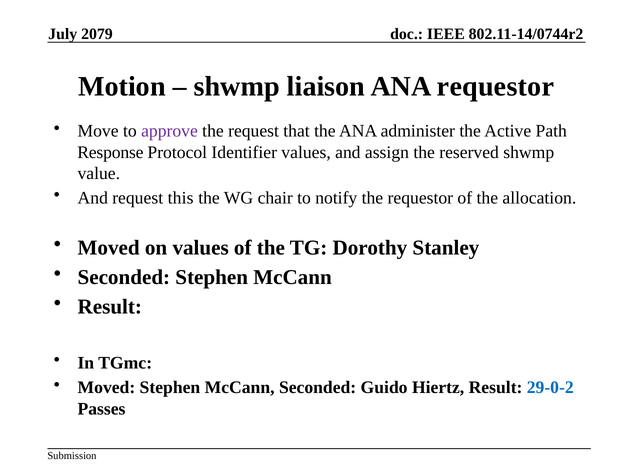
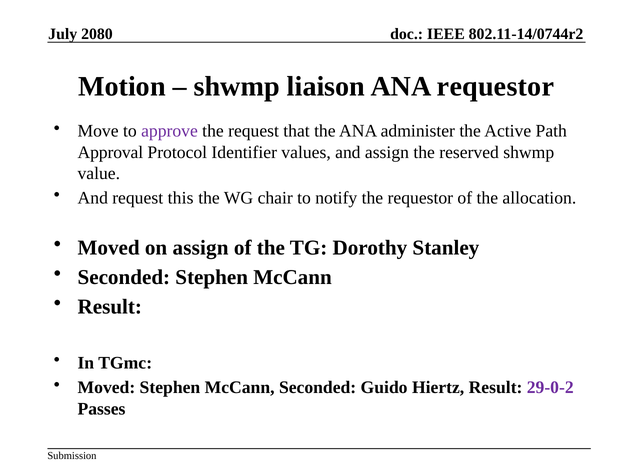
2079: 2079 -> 2080 (97, 34)
Response: Response -> Approval (110, 152)
on values: values -> assign (201, 248)
29-0-2 colour: blue -> purple (550, 387)
